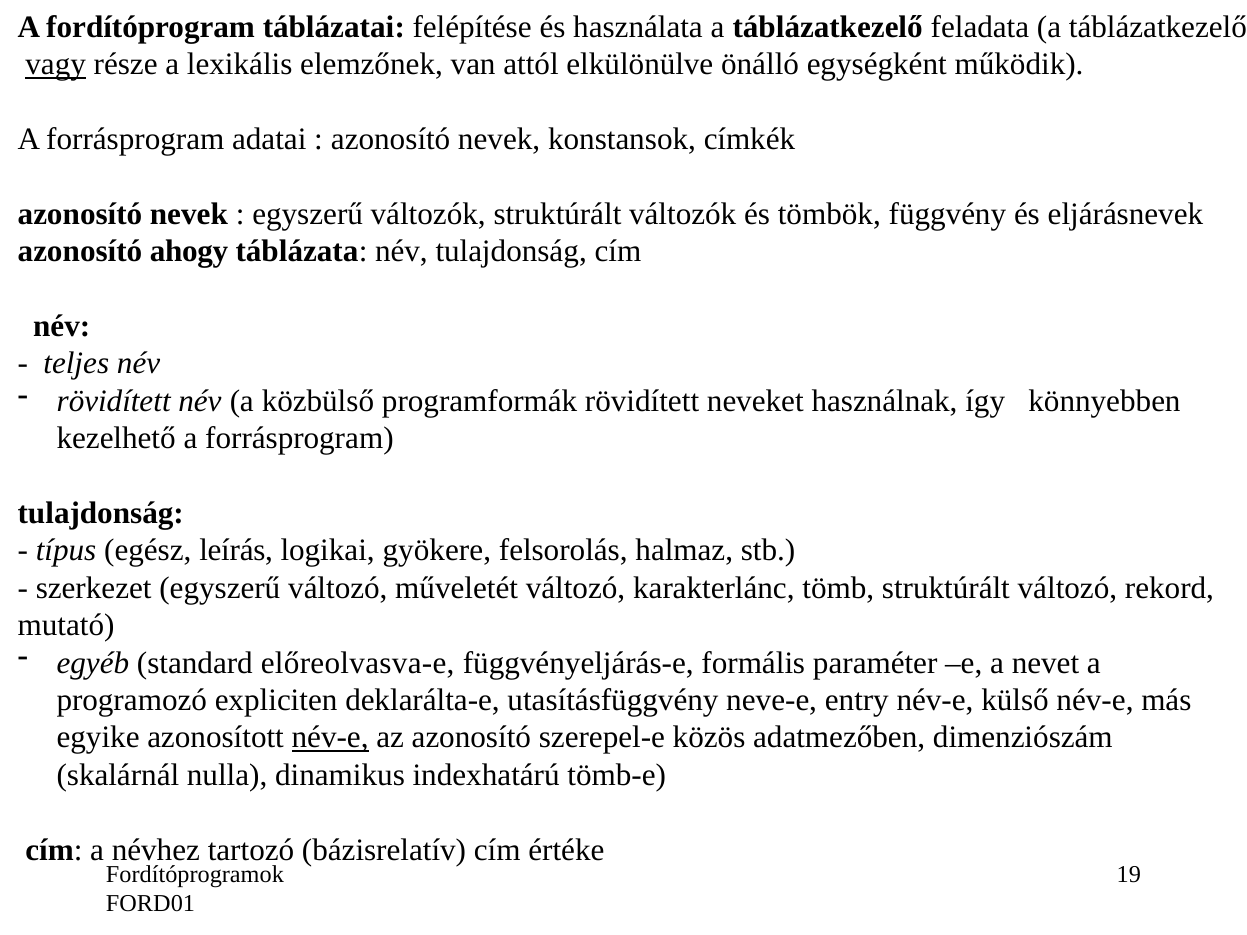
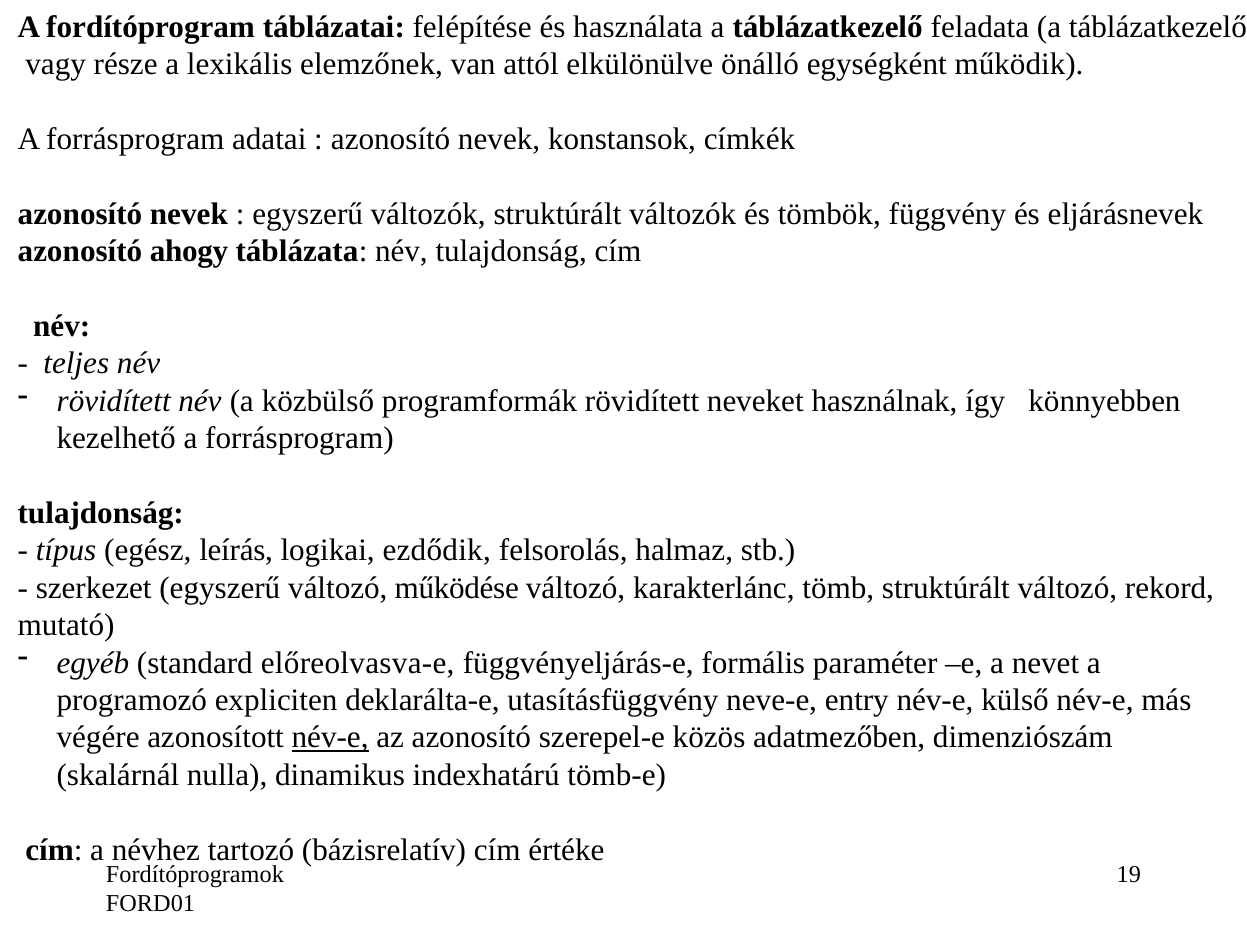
vagy underline: present -> none (56, 64)
gyökere: gyökere -> ezdődik (437, 551)
műveletét: műveletét -> működése (457, 588)
egyike: egyike -> végére (98, 738)
